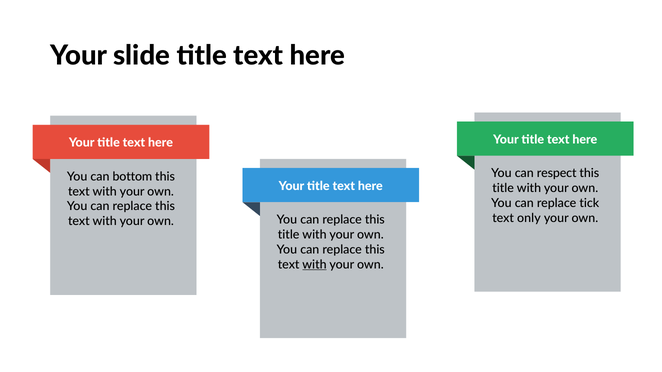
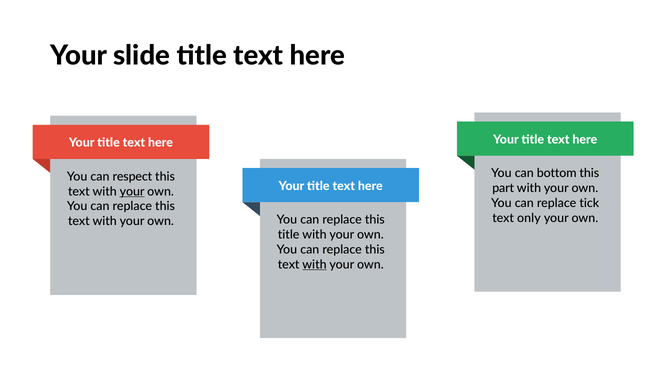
respect: respect -> bottom (557, 174)
bottom: bottom -> respect (132, 177)
title: title -> part (503, 188)
your underline: none -> present (132, 192)
